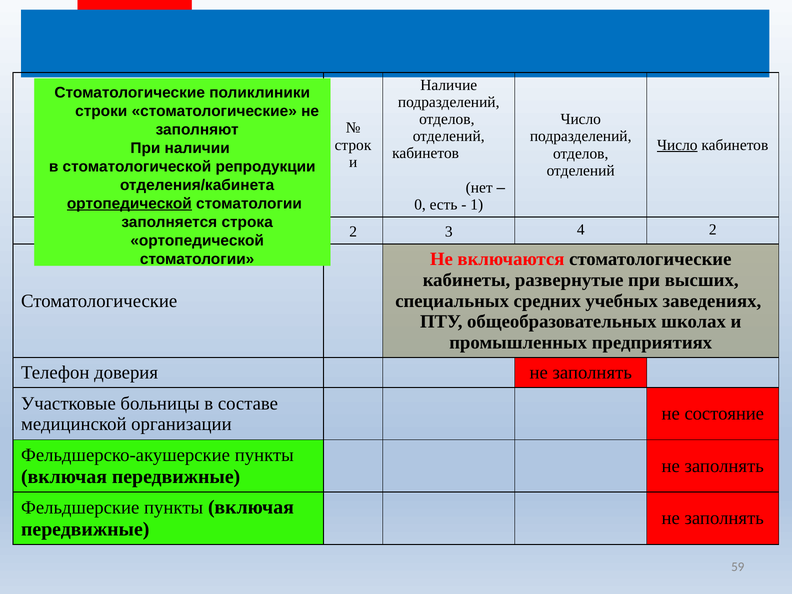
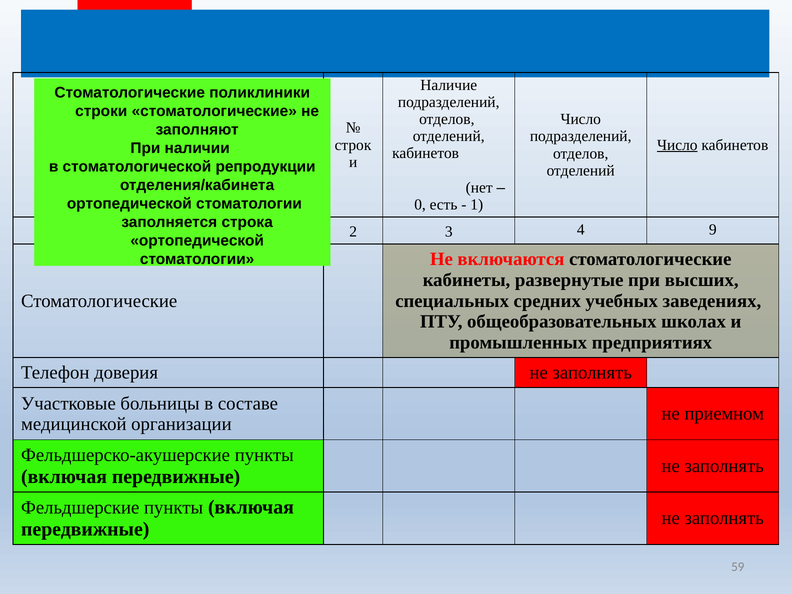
ортопедической underline: present -> none (129, 203)
4 2: 2 -> 9 (713, 230)
состояние: состояние -> приемном (724, 414)
